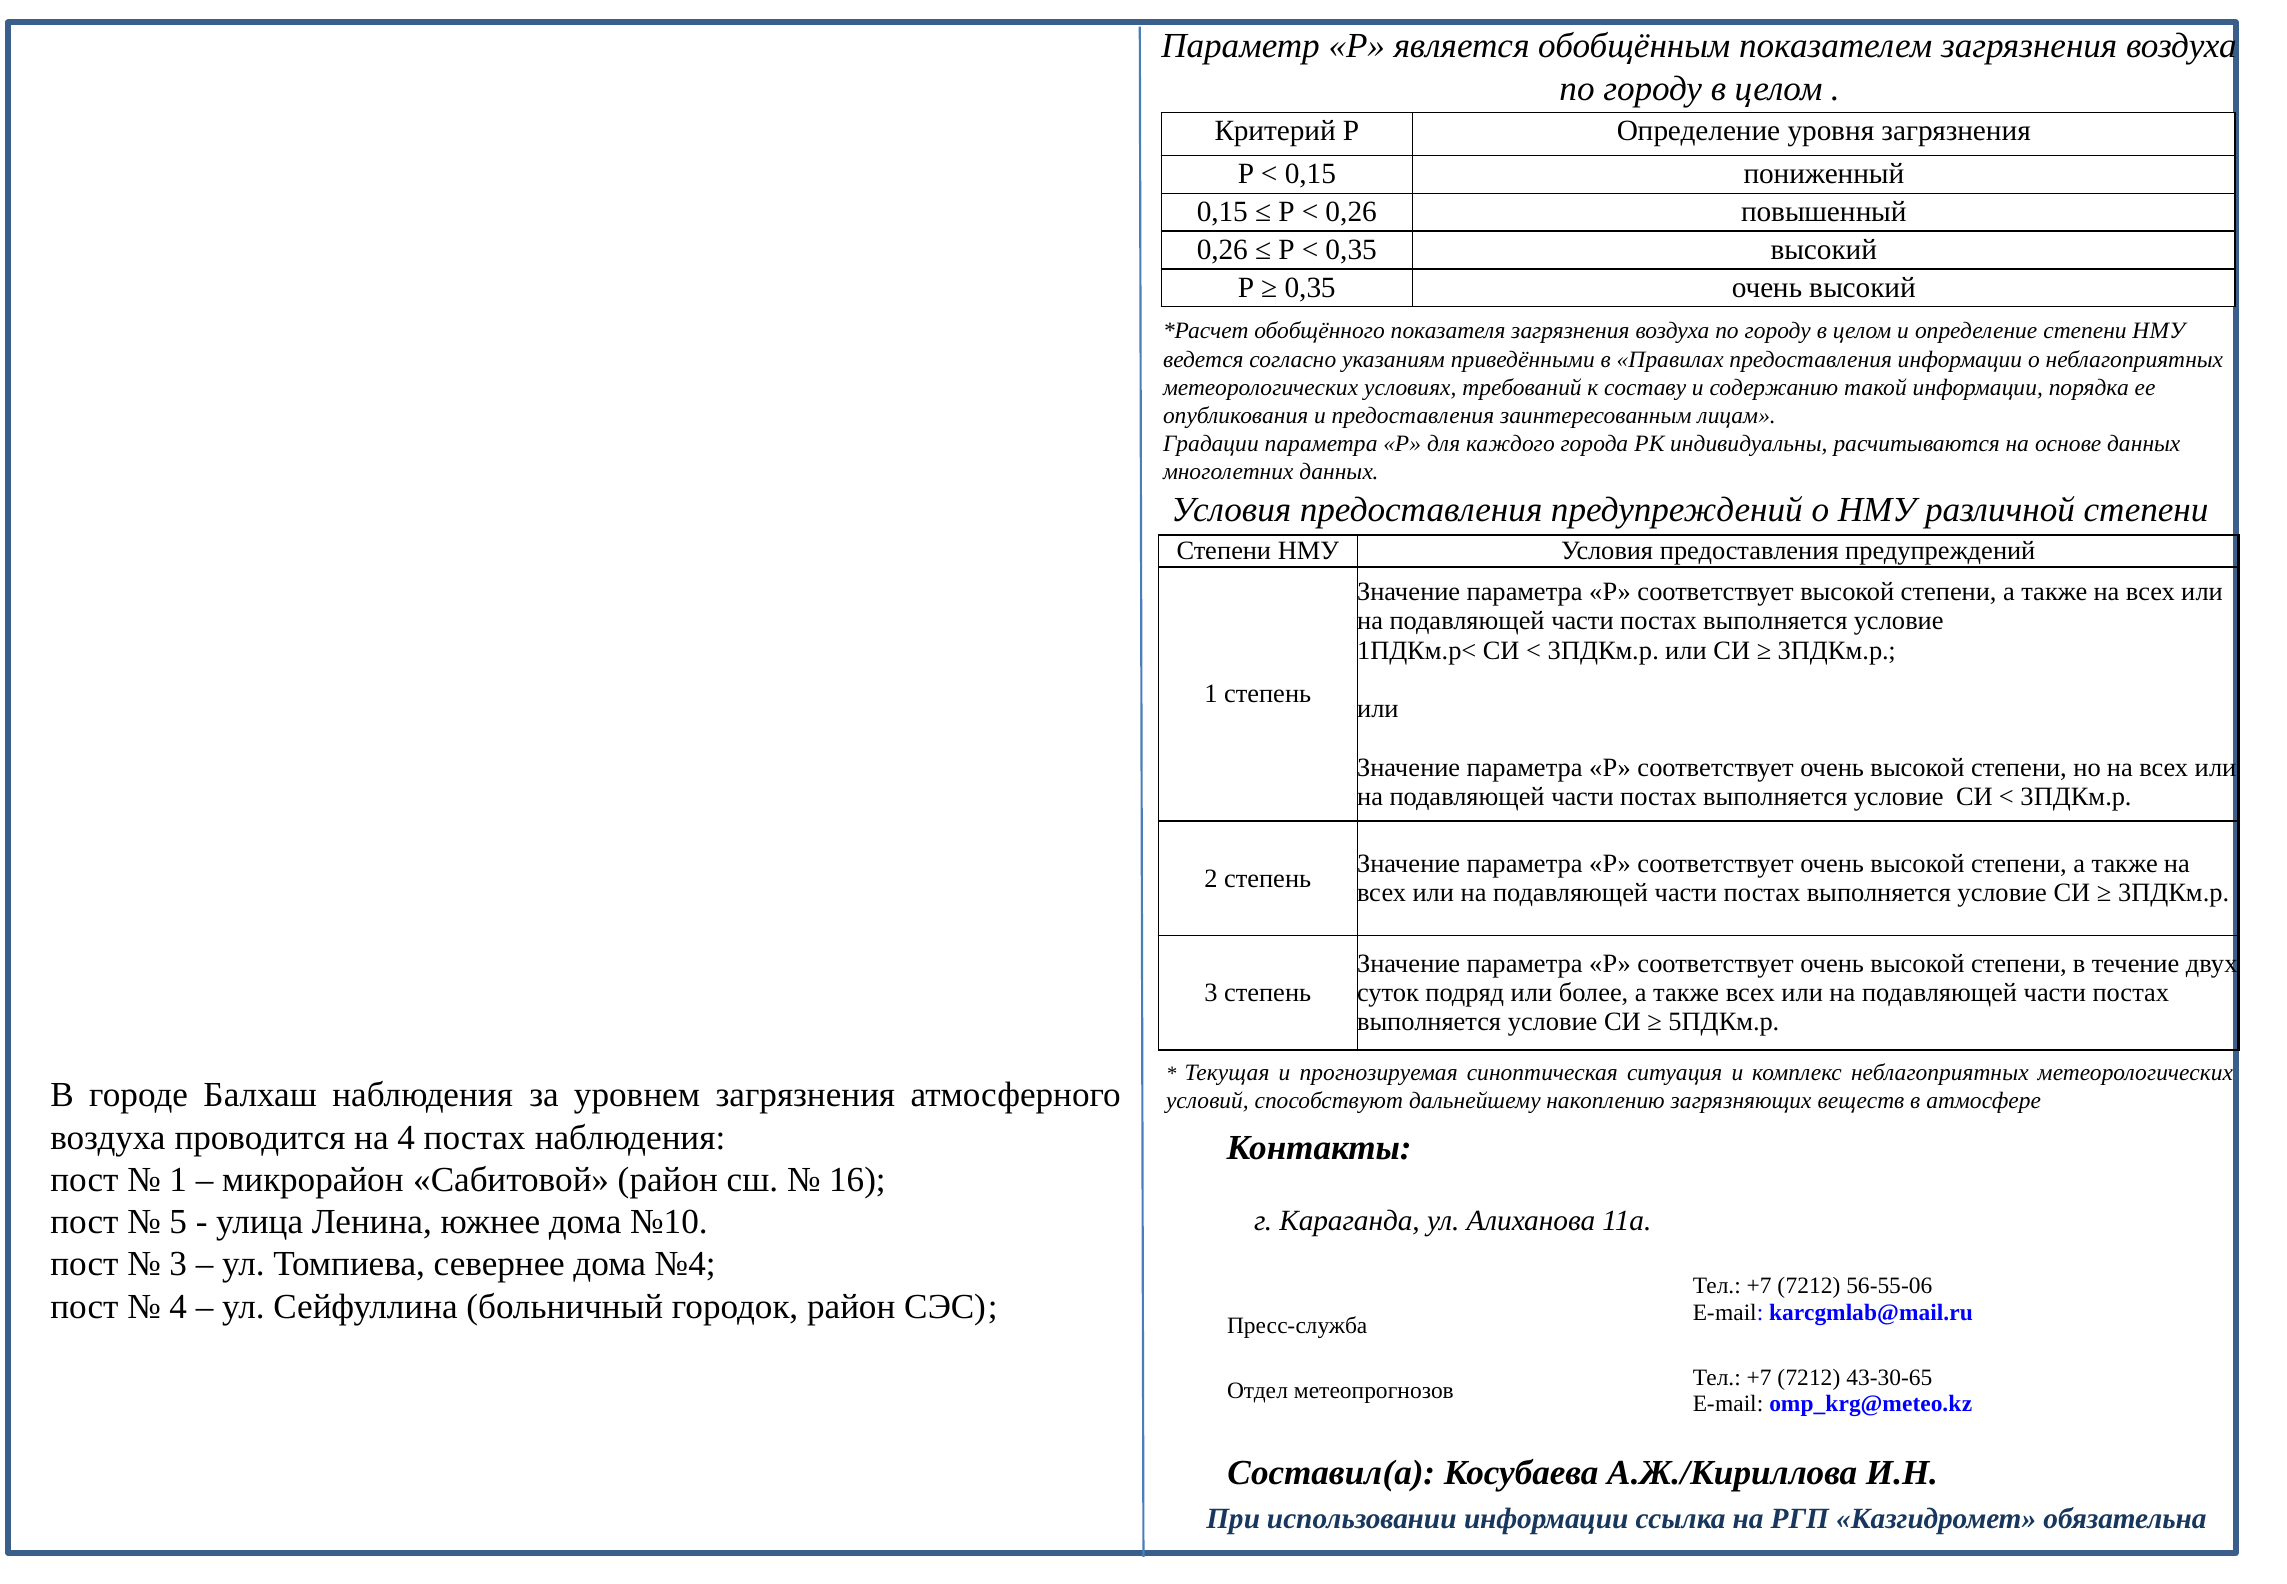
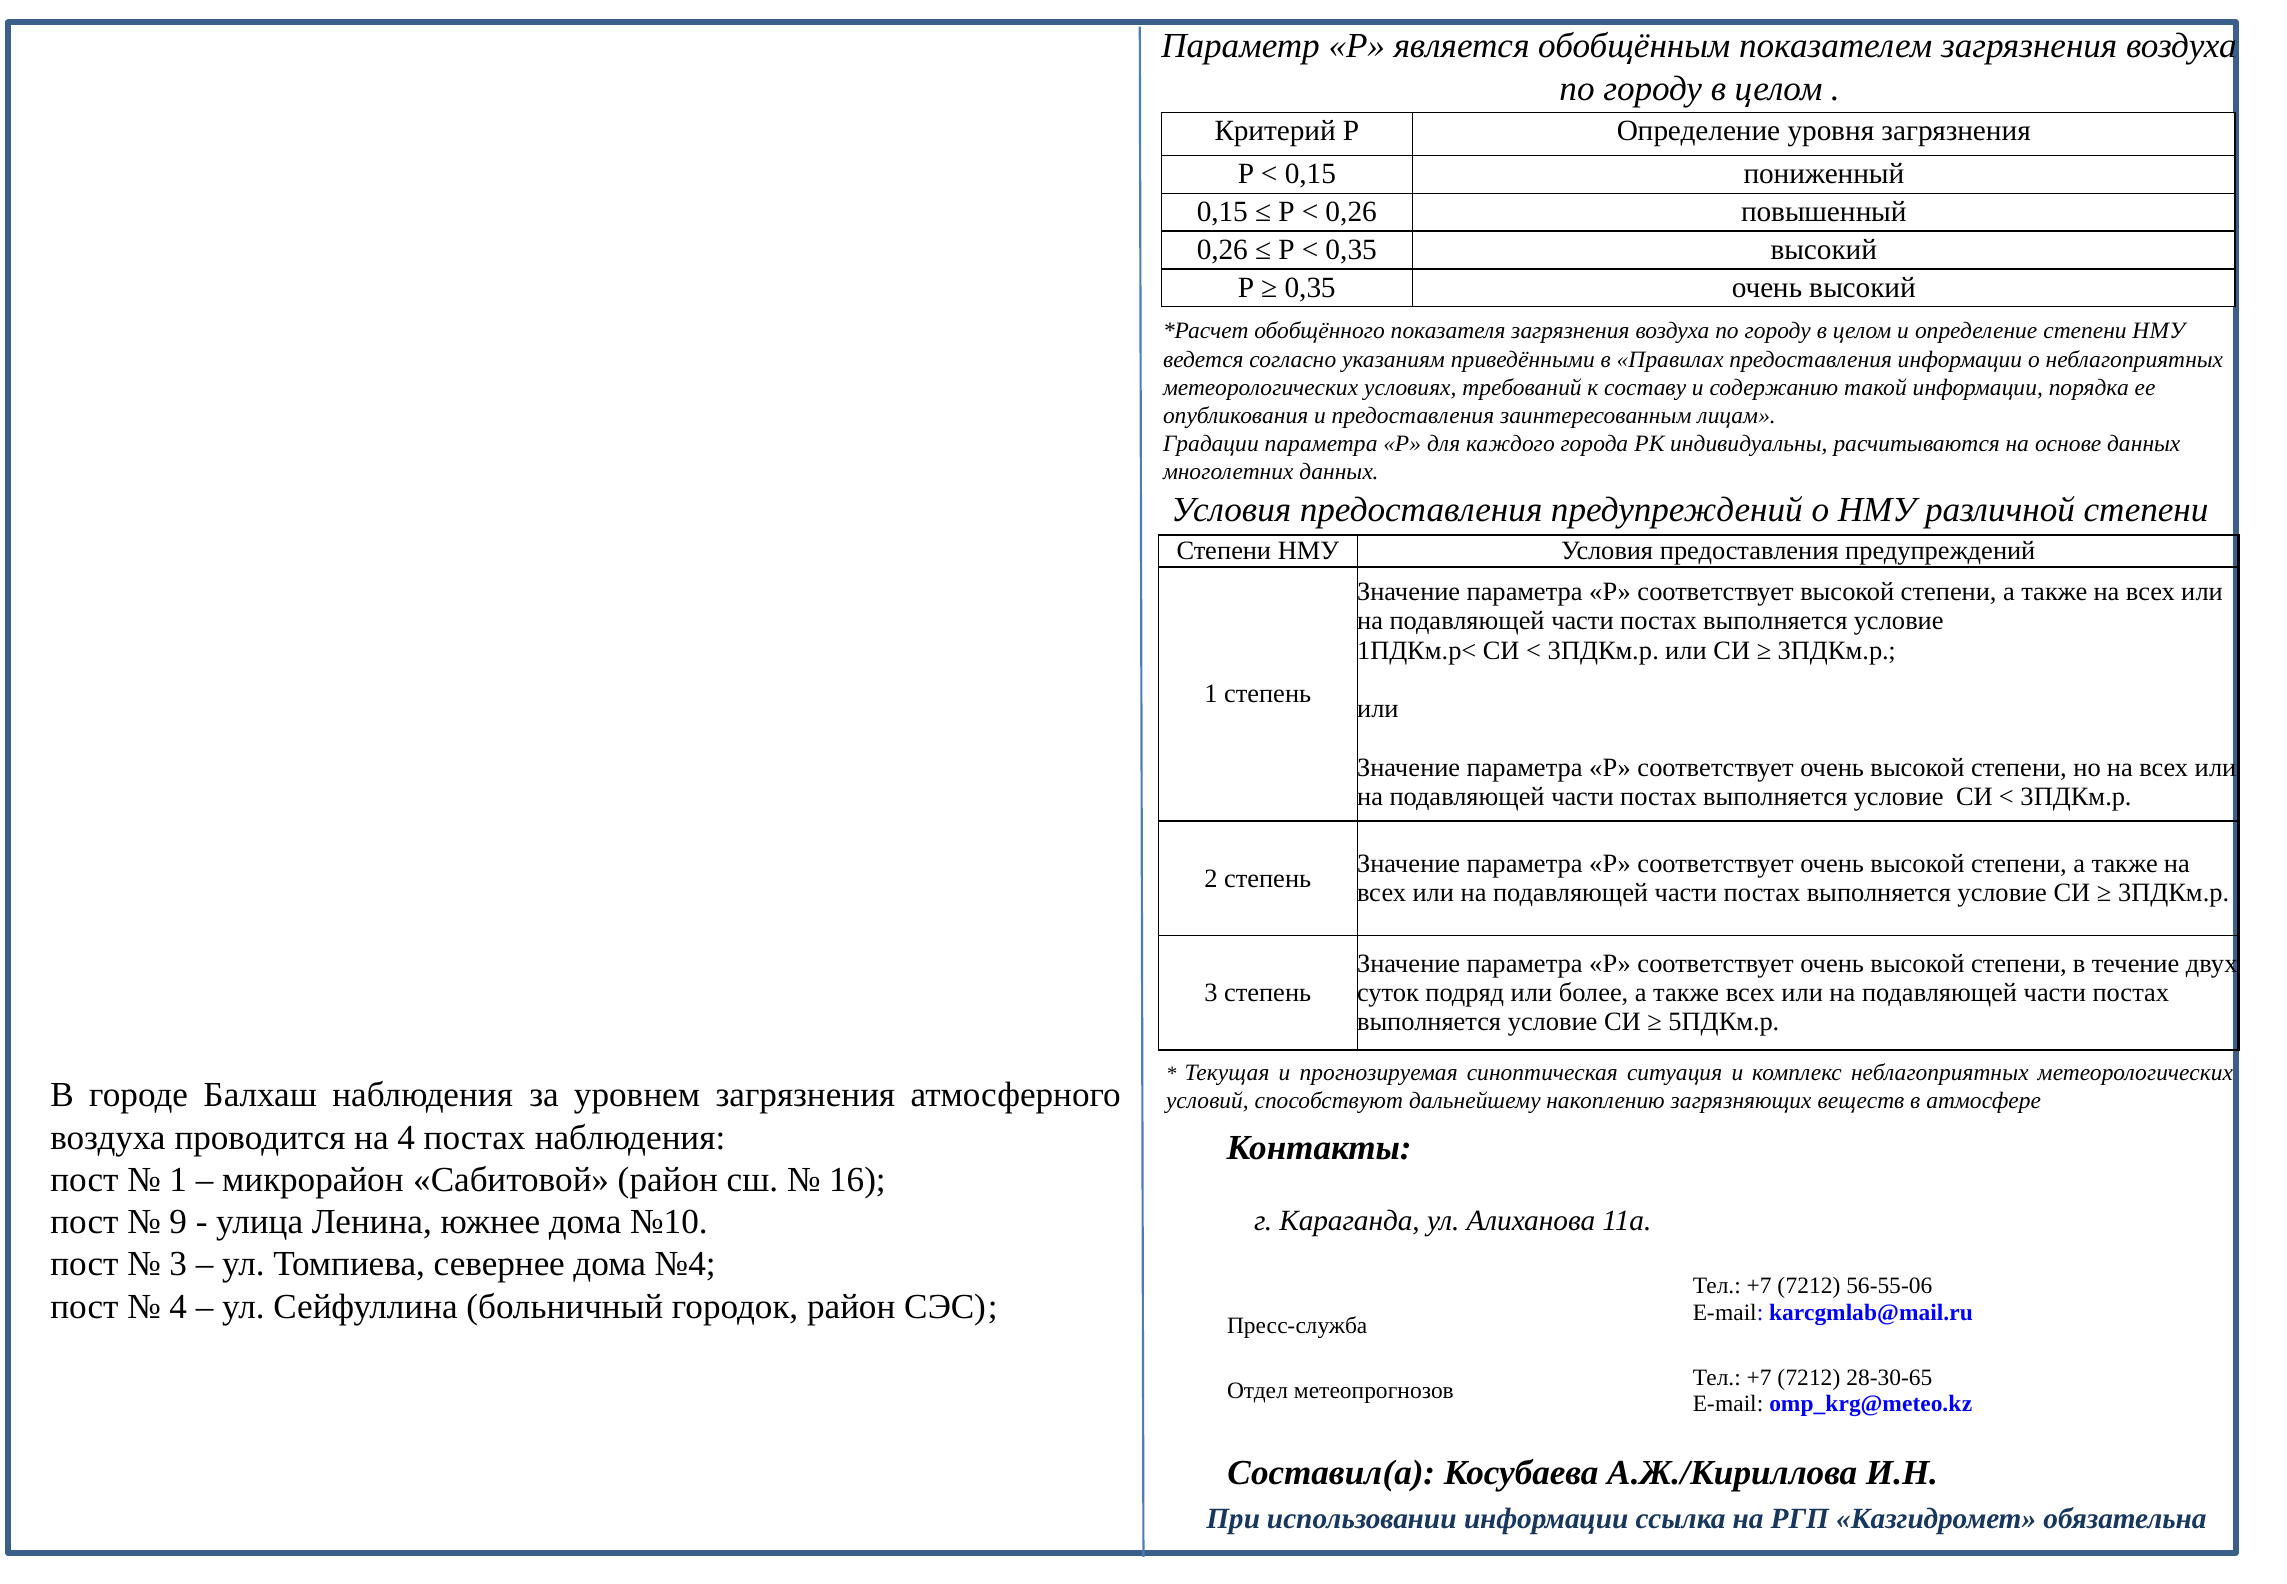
5: 5 -> 9 (178, 1221)
43-30-65: 43-30-65 -> 28-30-65 (1889, 1377)
